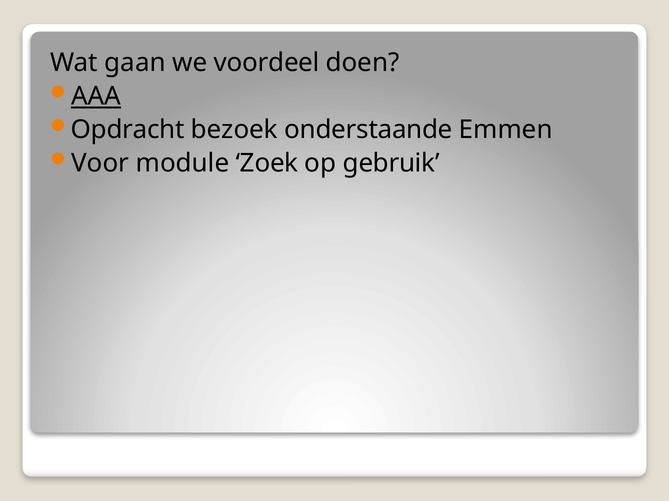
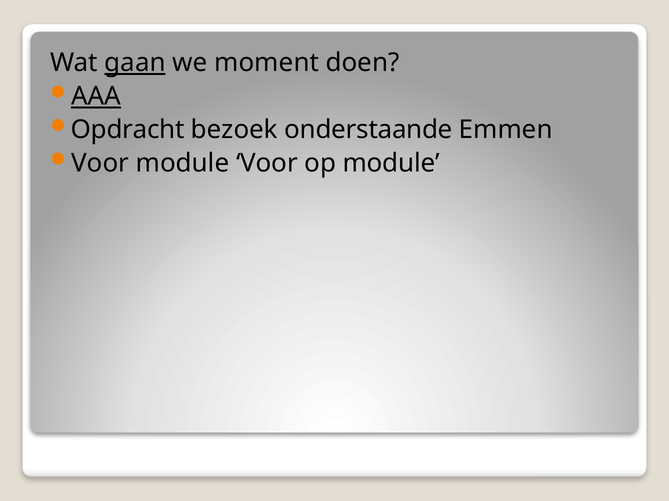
gaan underline: none -> present (135, 63)
voordeel: voordeel -> moment (267, 63)
module Zoek: Zoek -> Voor (267, 164)
op gebruik: gebruik -> module (391, 164)
